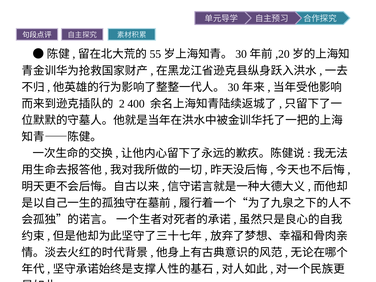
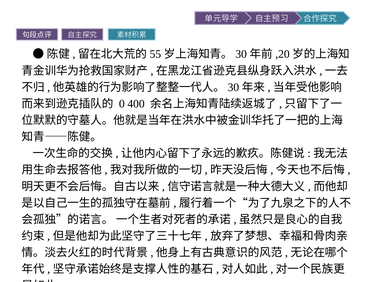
2: 2 -> 0 (122, 104)
